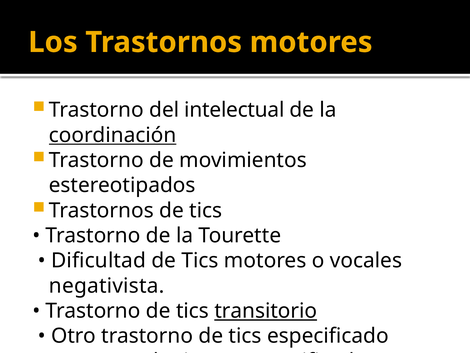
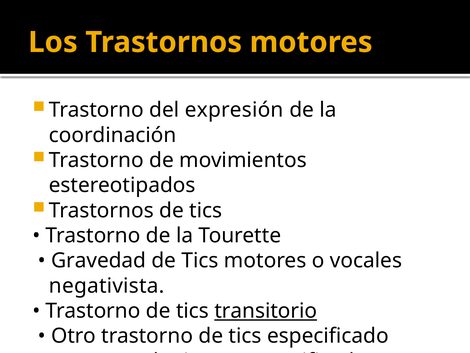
intelectual: intelectual -> expresión (234, 110)
coordinación underline: present -> none (113, 135)
Dificultad: Dificultad -> Gravedad (99, 260)
